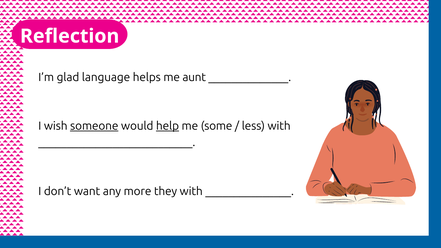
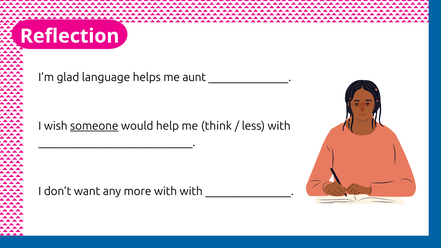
help underline: present -> none (168, 126)
some: some -> think (216, 126)
more they: they -> with (166, 191)
